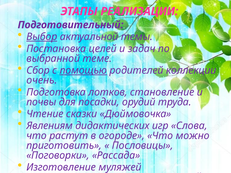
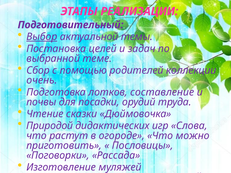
помощью underline: present -> none (83, 71)
становление: становление -> составление (162, 92)
Явлениям: Явлениям -> Природой (50, 126)
